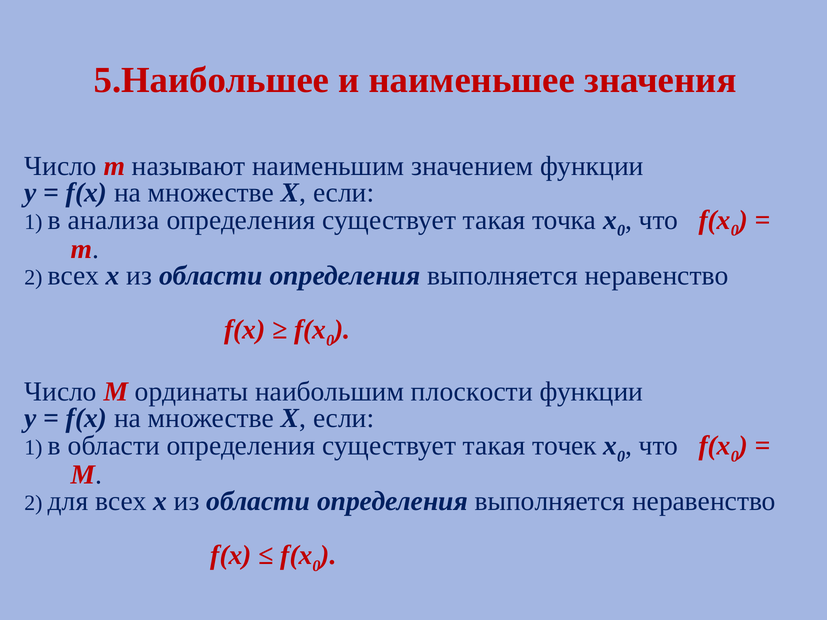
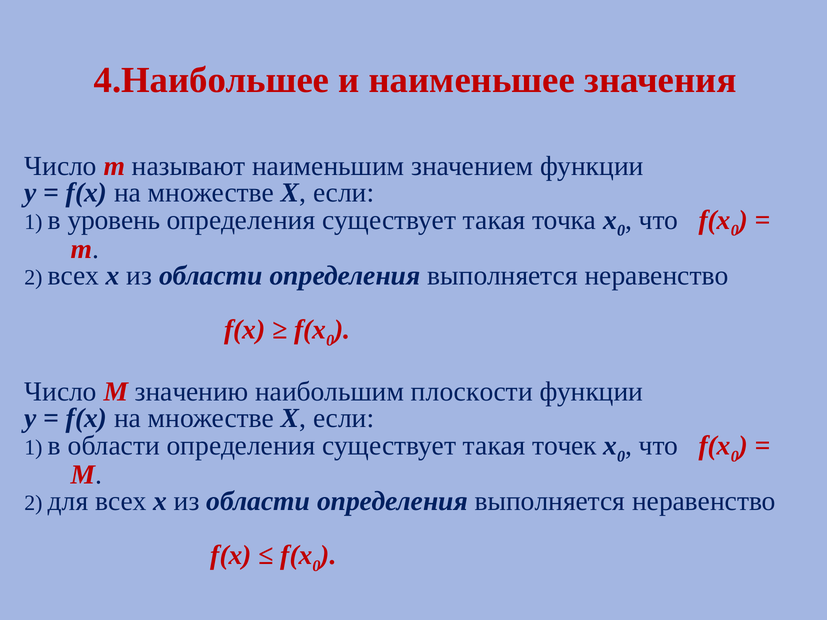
5.Наибольшее: 5.Наибольшее -> 4.Наибольшее (212, 80)
анализа: анализа -> уровень (114, 220)
ординаты: ординаты -> значению (192, 392)
